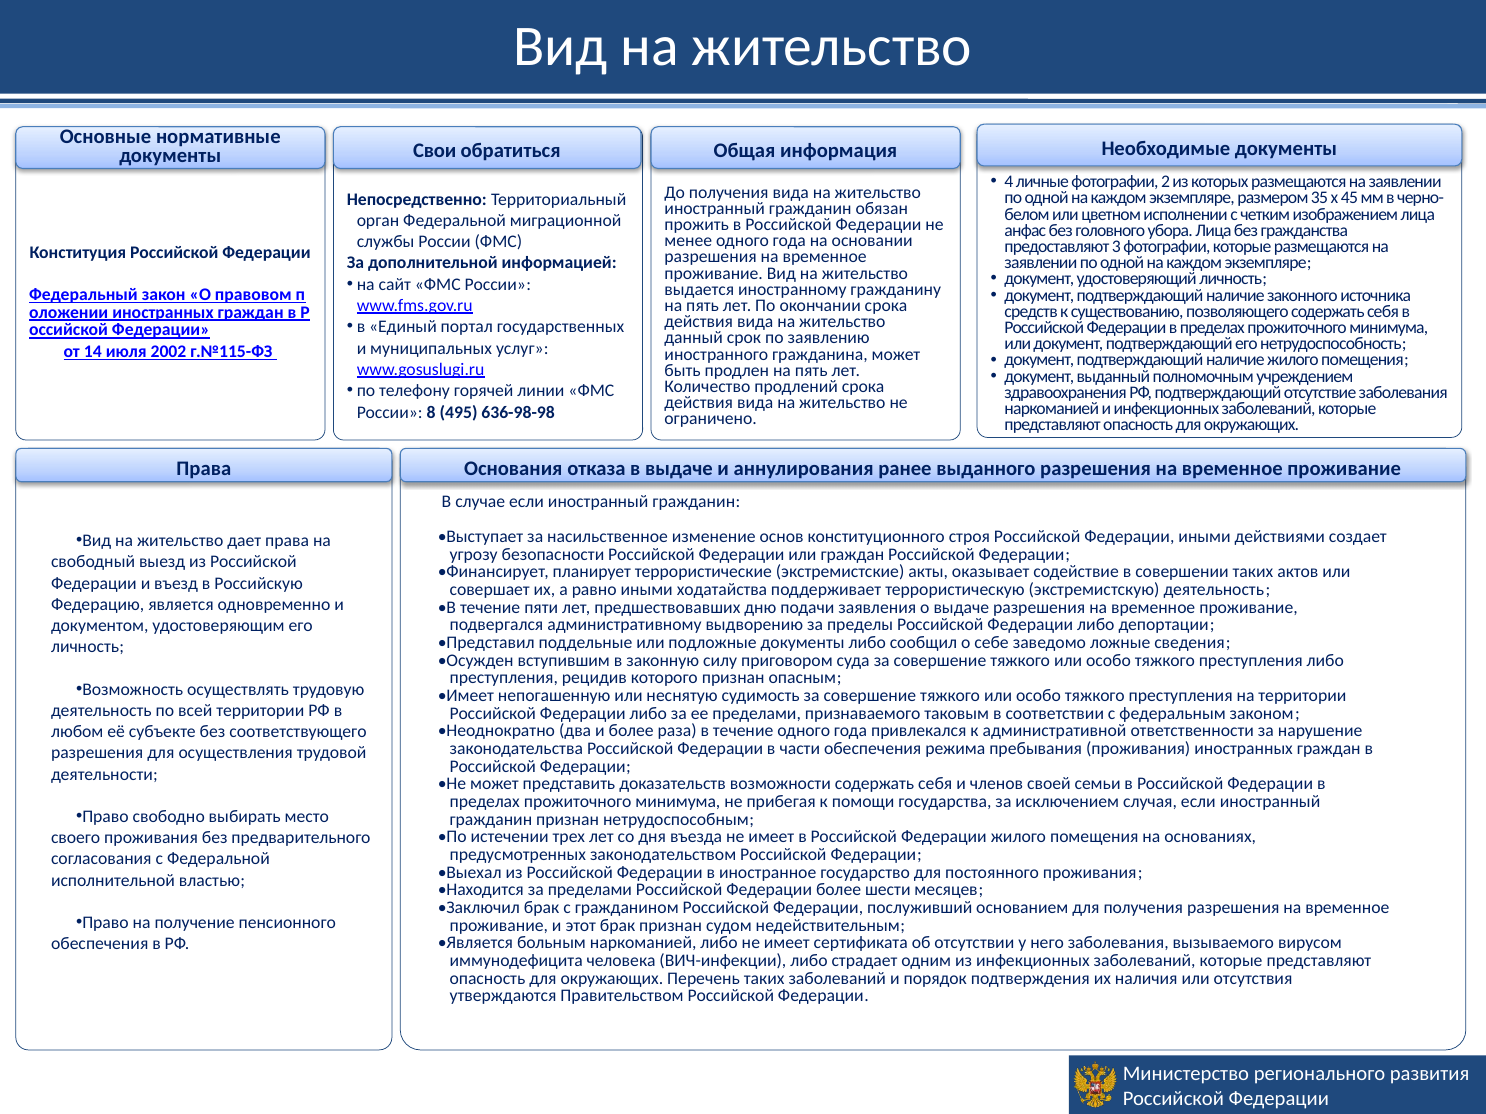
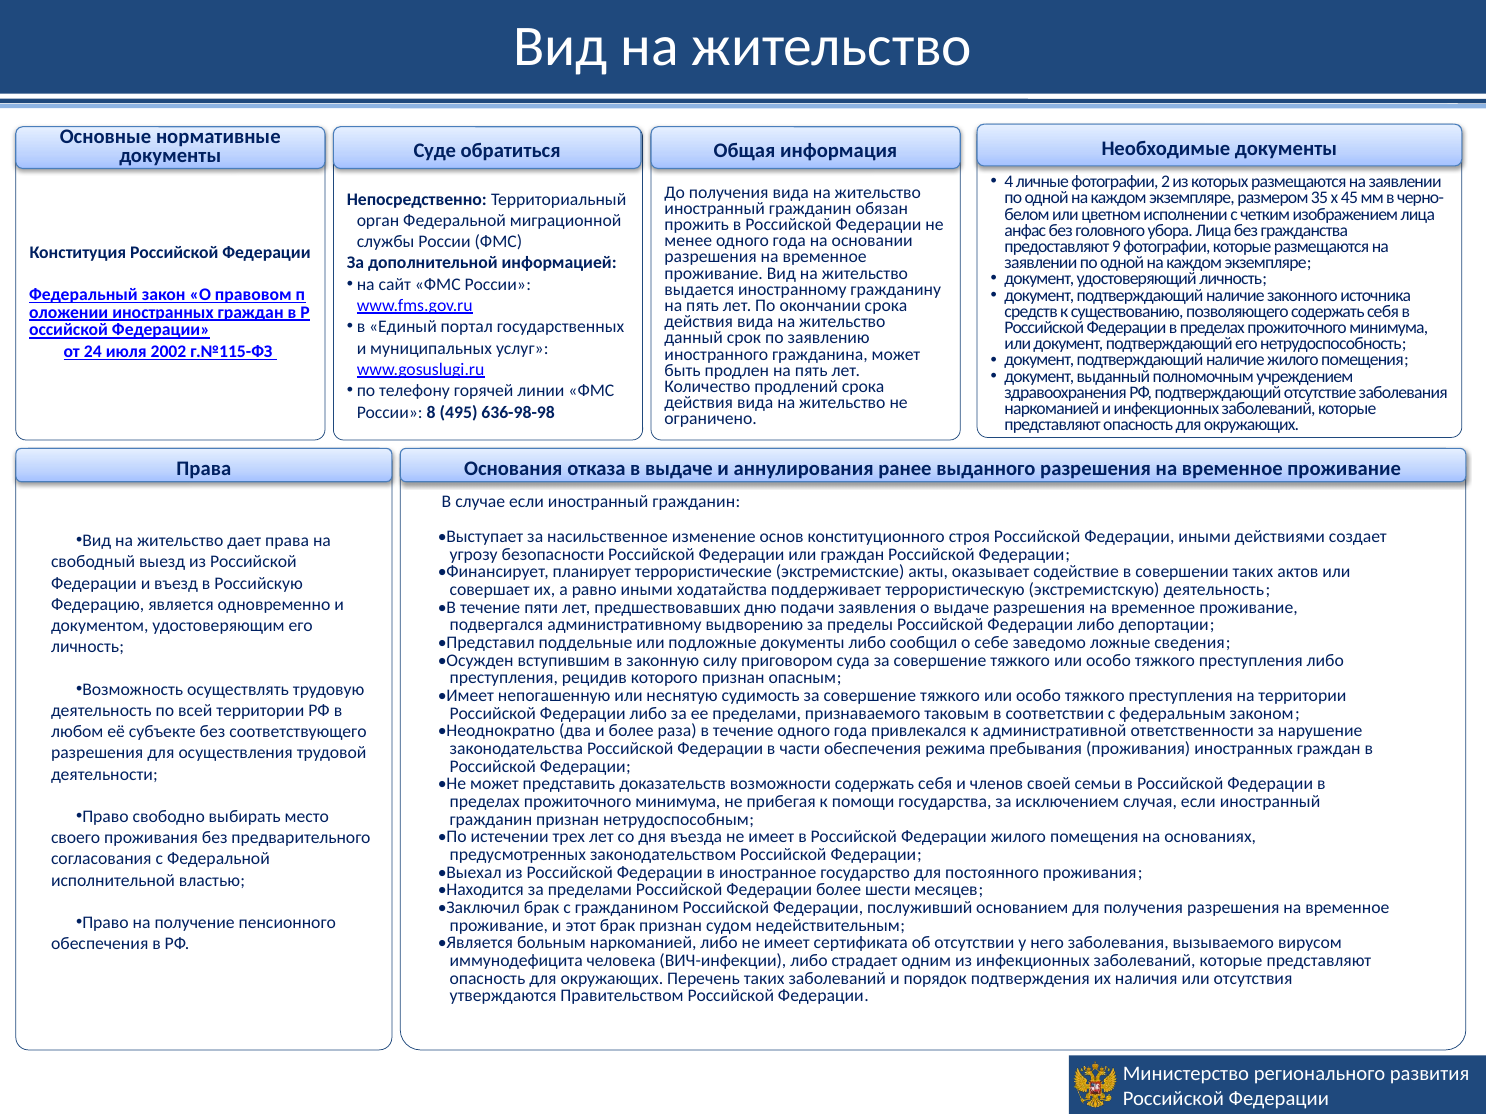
Свои: Свои -> Суде (435, 151)
3: 3 -> 9 (1116, 247)
14: 14 -> 24 (93, 352)
